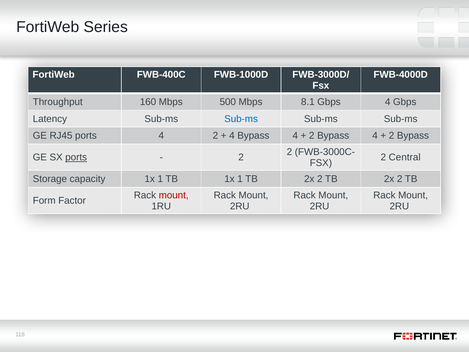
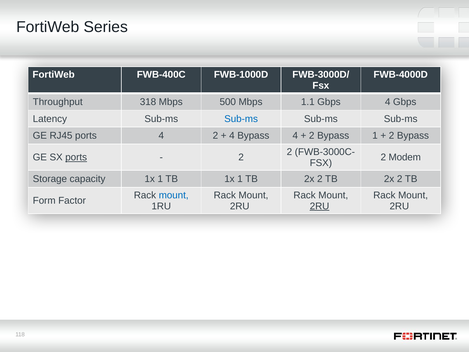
160: 160 -> 318 (148, 102)
8.1: 8.1 -> 1.1 (308, 102)
2 Bypass 4: 4 -> 1 (375, 136)
Central: Central -> Modem (405, 157)
mount colour: red -> blue (174, 195)
2RU underline: none -> present (320, 206)
